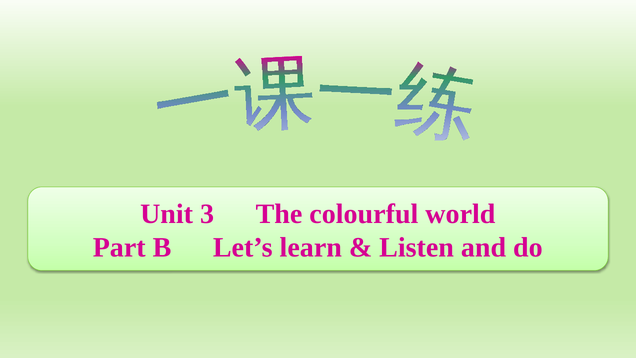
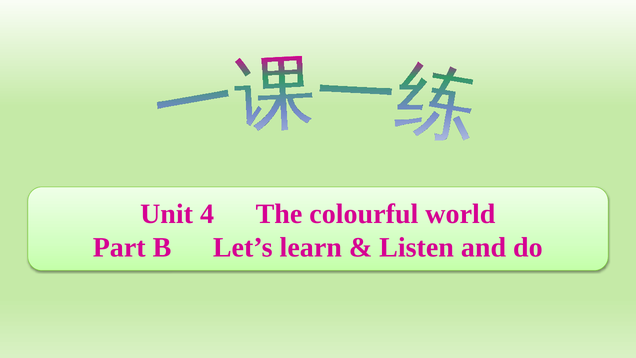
3: 3 -> 4 (207, 214)
